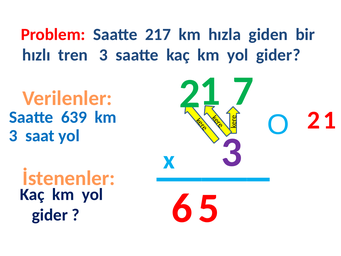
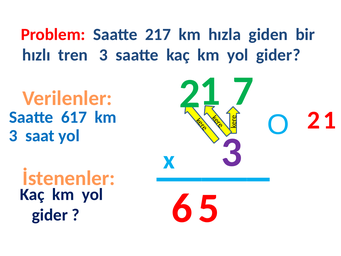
639: 639 -> 617 (74, 117)
